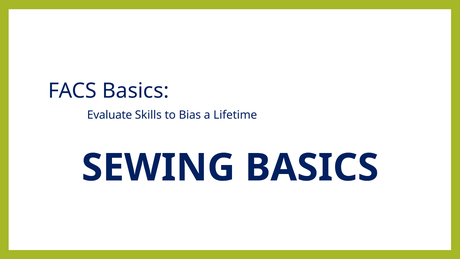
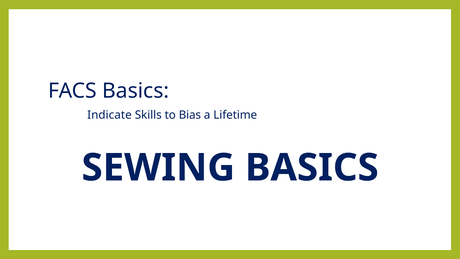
Evaluate: Evaluate -> Indicate (109, 115)
